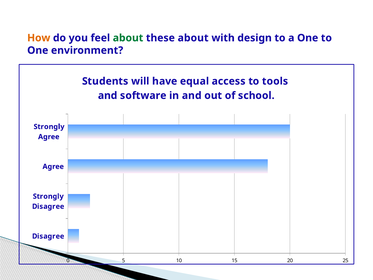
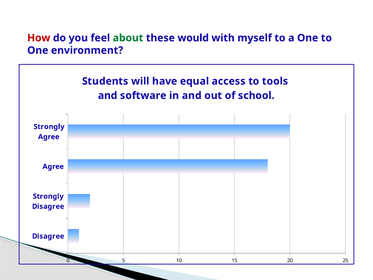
How colour: orange -> red (39, 38)
these about: about -> would (193, 38)
design: design -> myself (255, 38)
